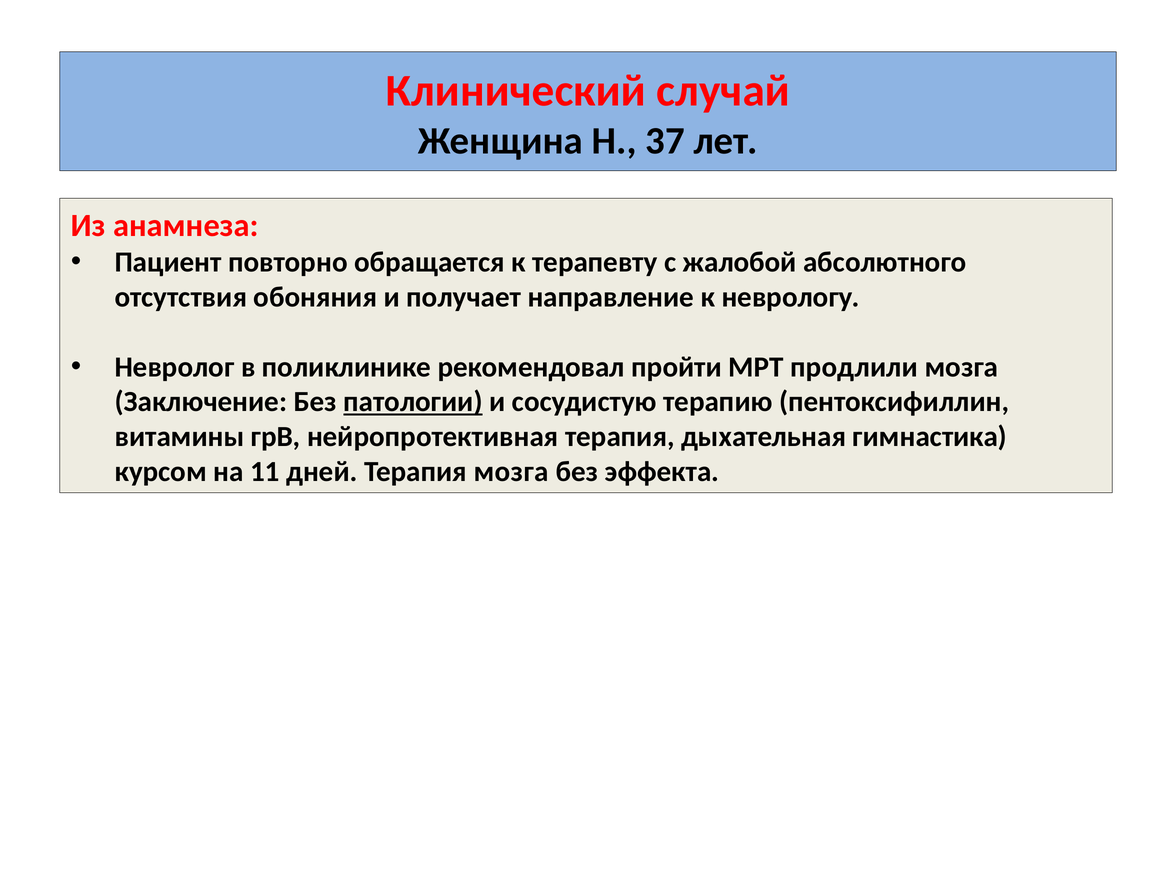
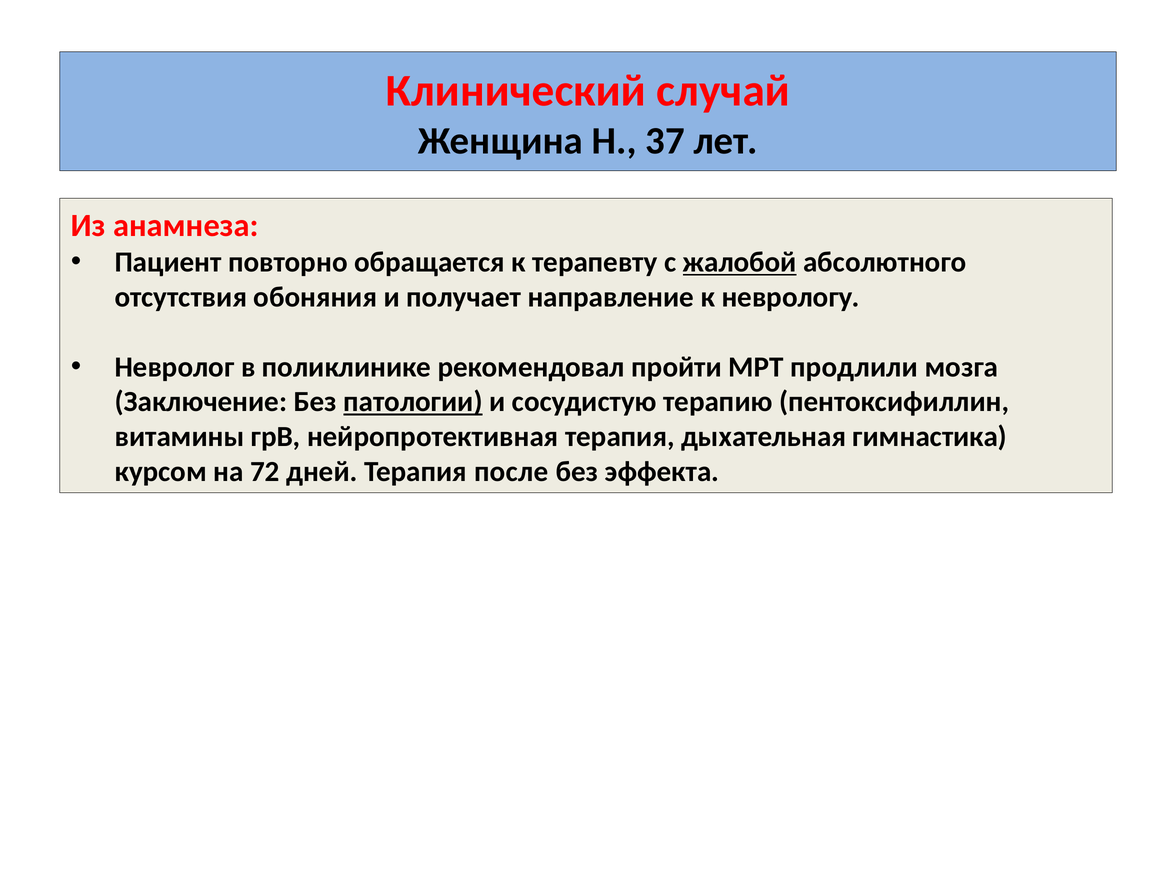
жалобой underline: none -> present (740, 262)
11: 11 -> 72 (265, 472)
Терапия мозга: мозга -> после (511, 472)
